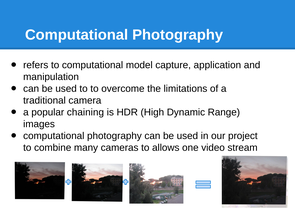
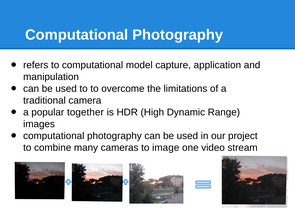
chaining: chaining -> together (85, 112)
allows: allows -> image (166, 148)
